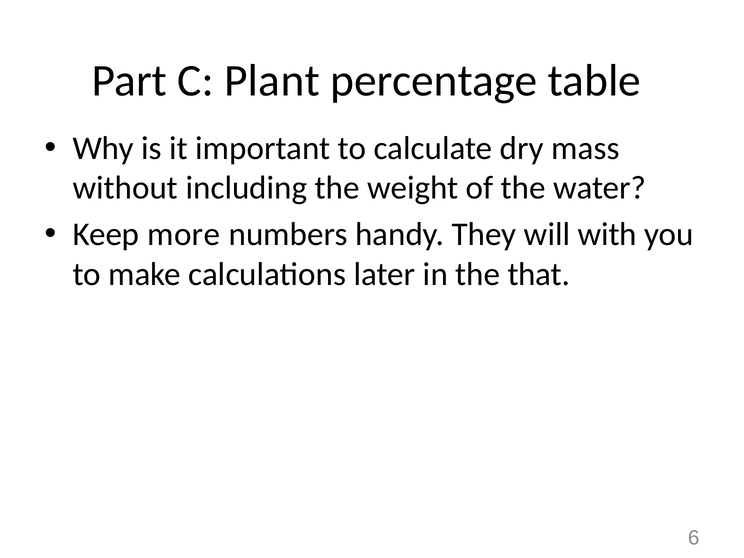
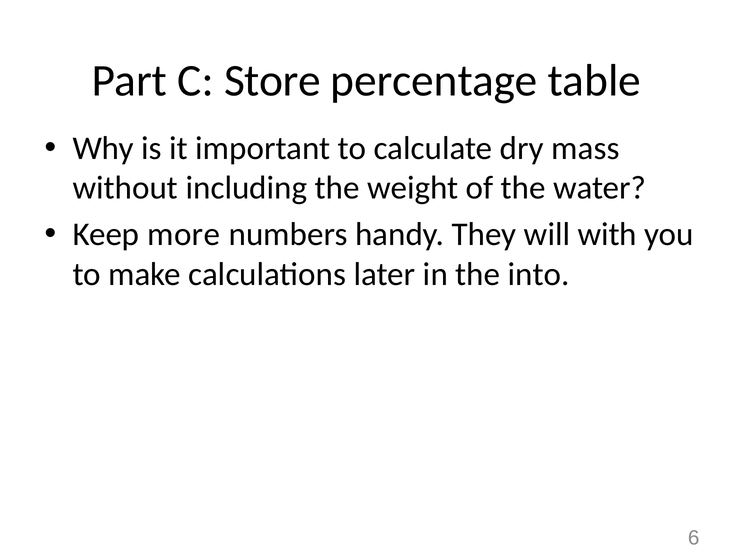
Plant: Plant -> Store (272, 81)
that: that -> into (539, 274)
